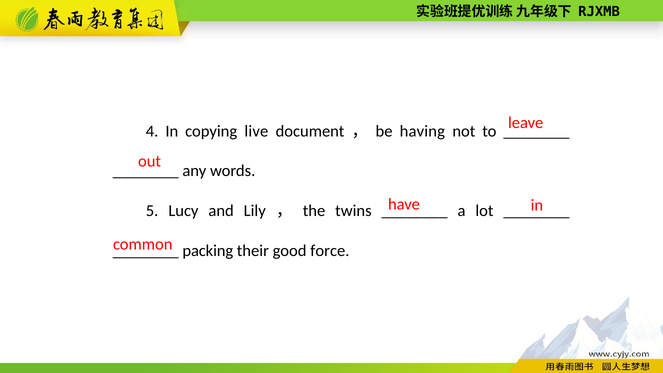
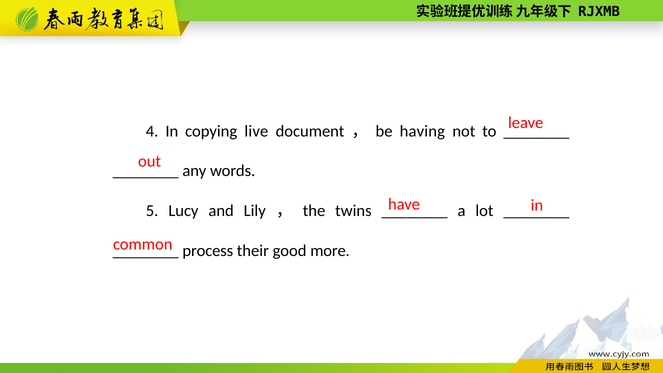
packing: packing -> process (208, 251)
force: force -> more (330, 251)
